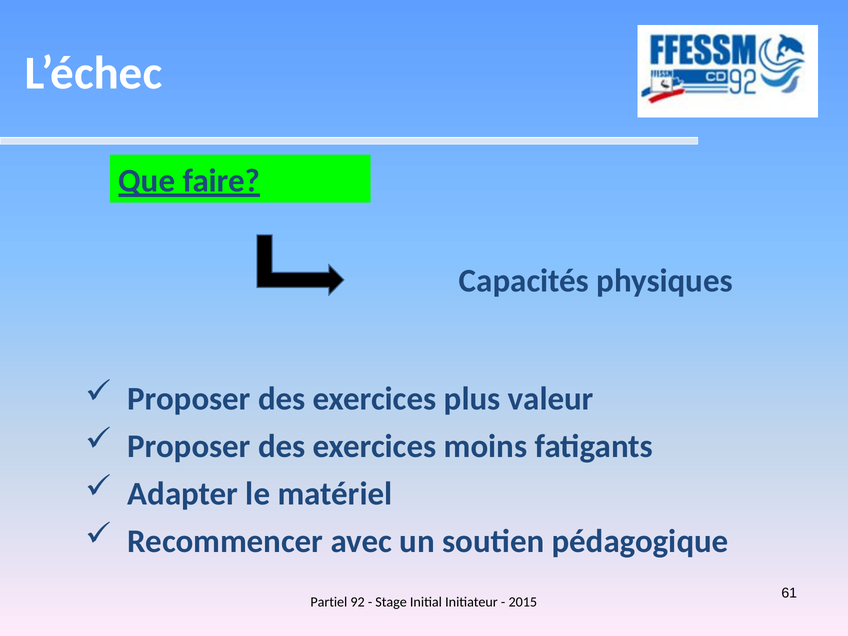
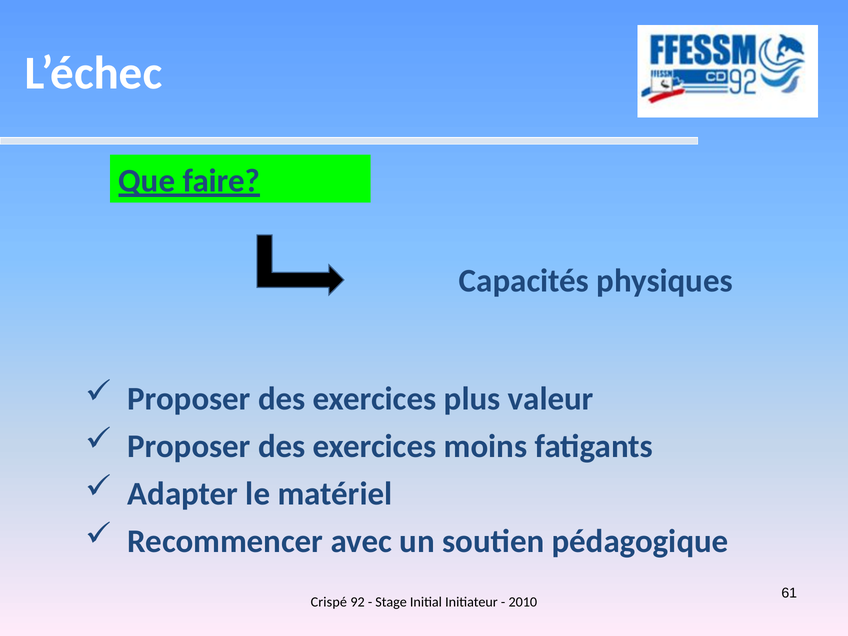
Partiel: Partiel -> Crispé (329, 602)
2015: 2015 -> 2010 (523, 602)
